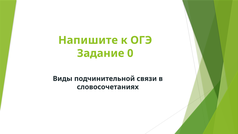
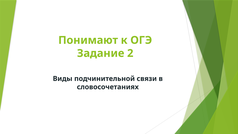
Напишите: Напишите -> Понимают (88, 40)
0: 0 -> 2 (130, 53)
